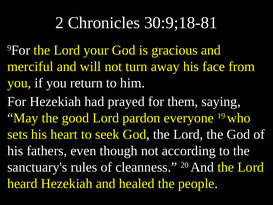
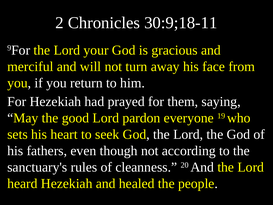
30:9;18-81: 30:9;18-81 -> 30:9;18-11 (181, 23)
